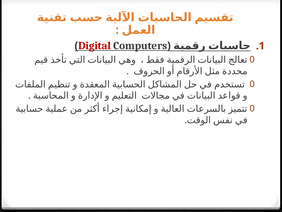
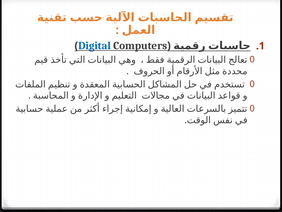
Digital colour: red -> blue (95, 46)
